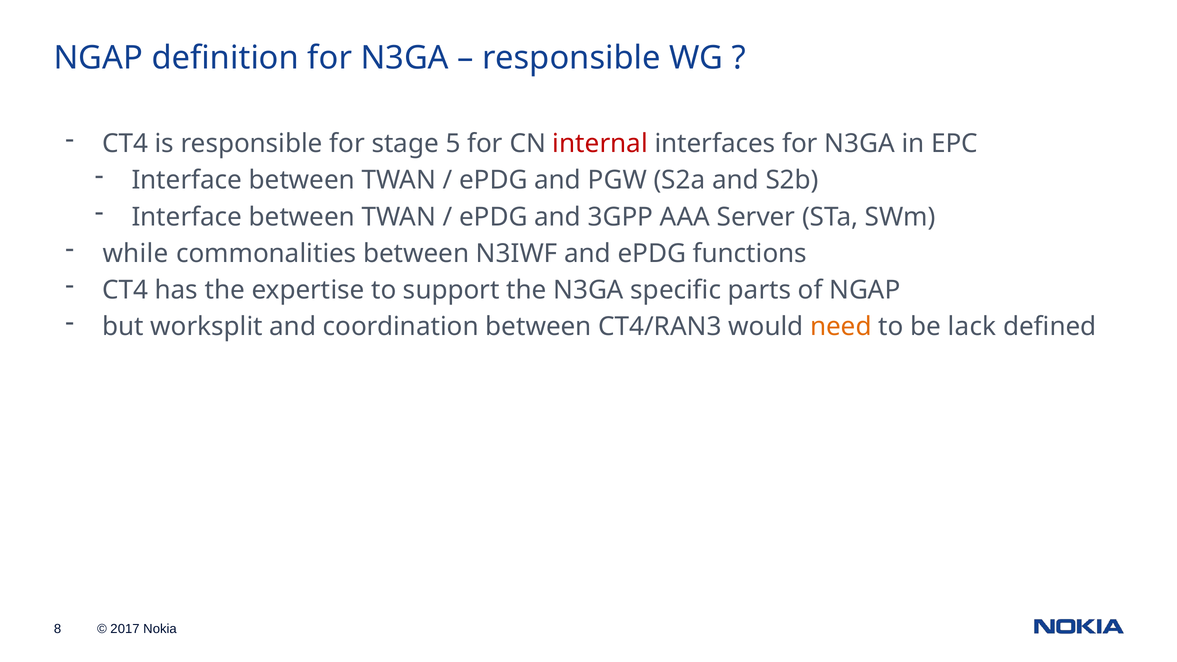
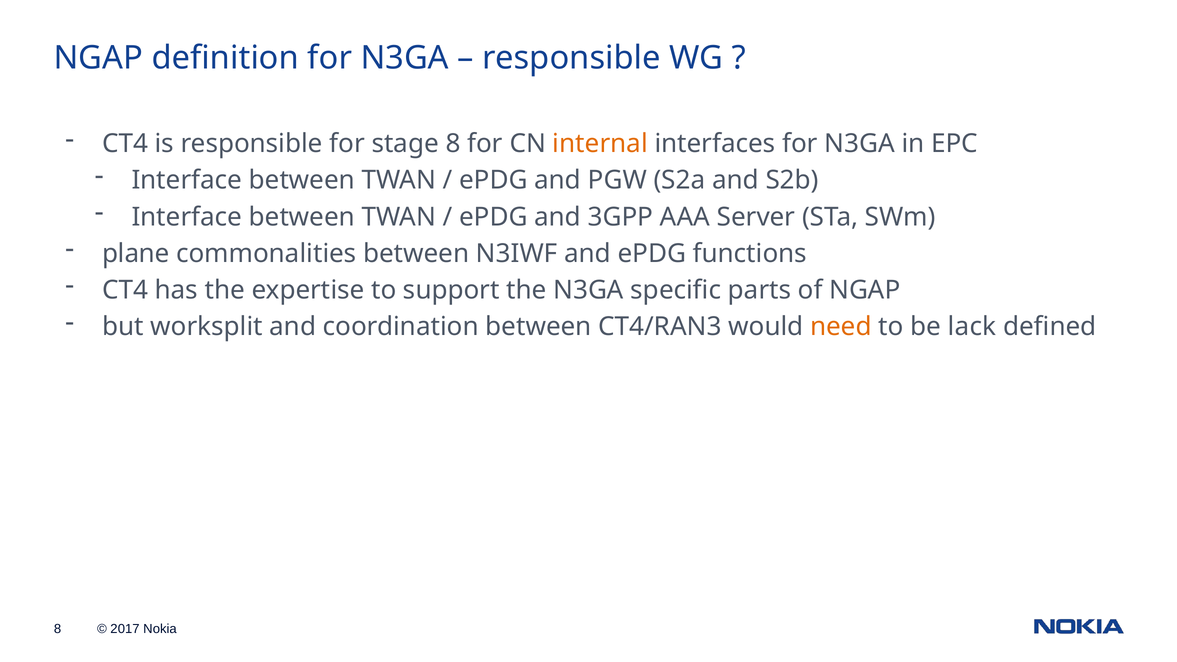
stage 5: 5 -> 8 (453, 144)
internal colour: red -> orange (600, 144)
while: while -> plane (136, 254)
